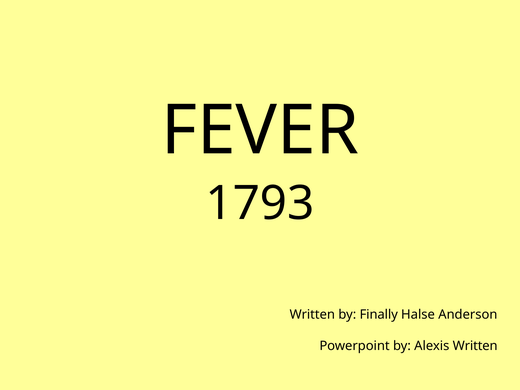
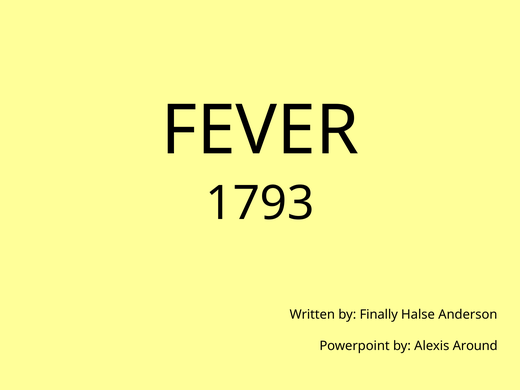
Alexis Written: Written -> Around (475, 346)
